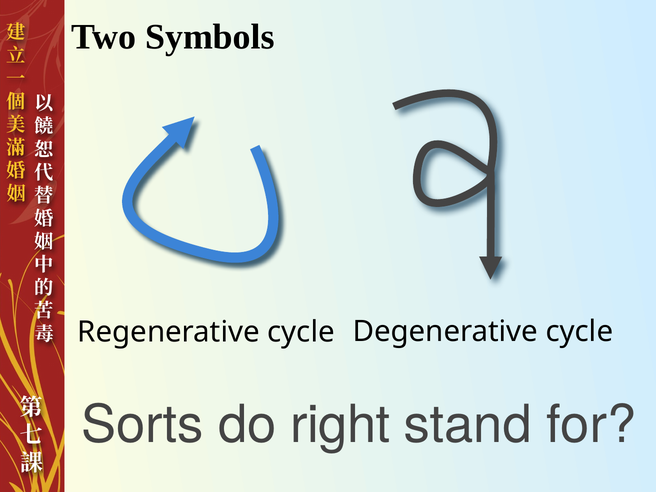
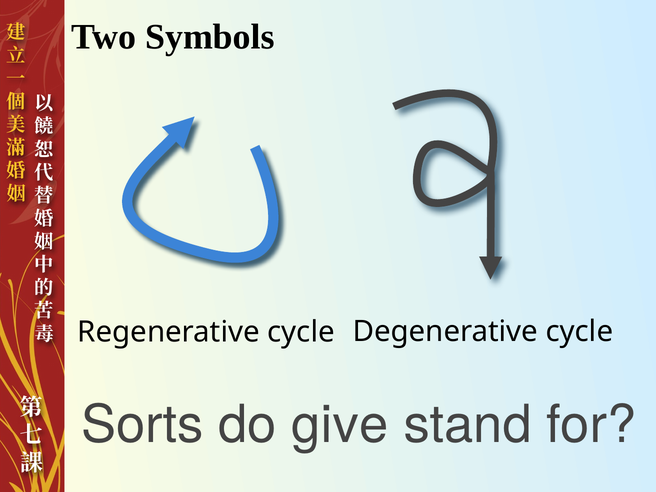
right: right -> give (340, 425)
